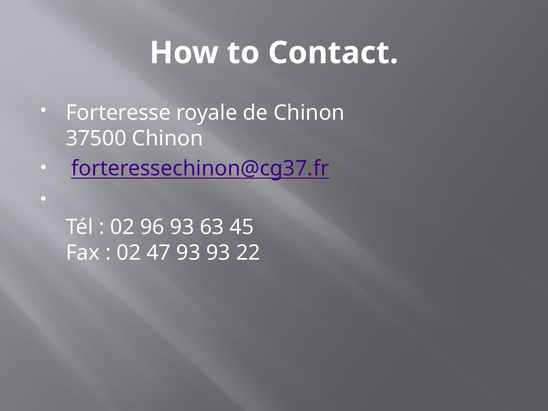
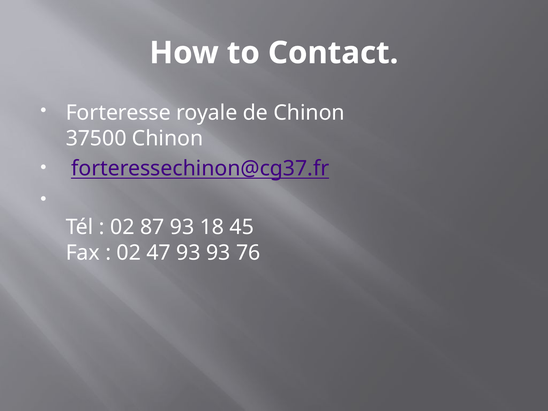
96: 96 -> 87 (152, 227)
63: 63 -> 18 (212, 227)
22: 22 -> 76 (248, 253)
